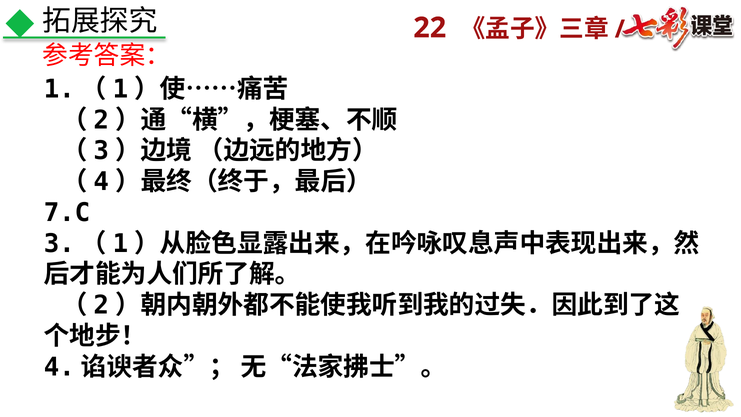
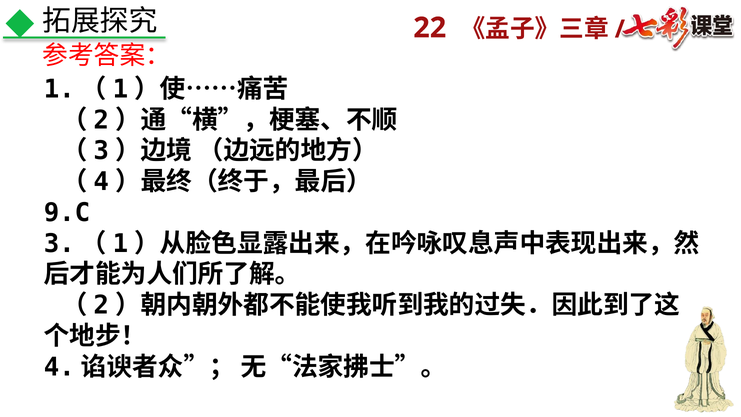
7.C: 7.C -> 9.C (67, 213)
